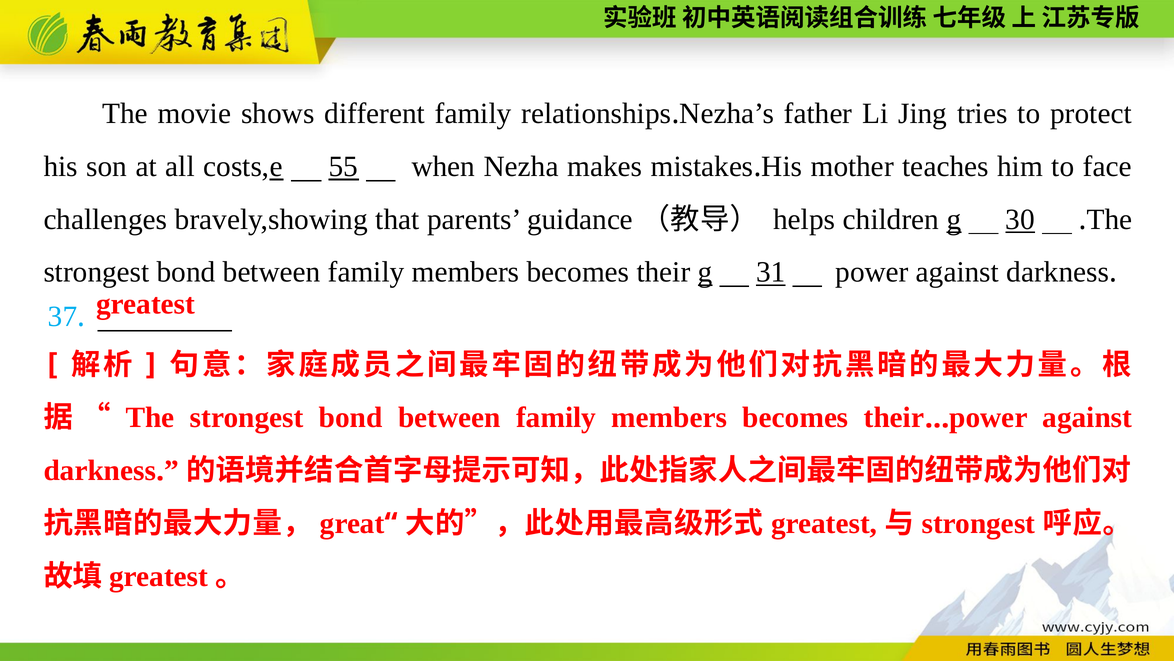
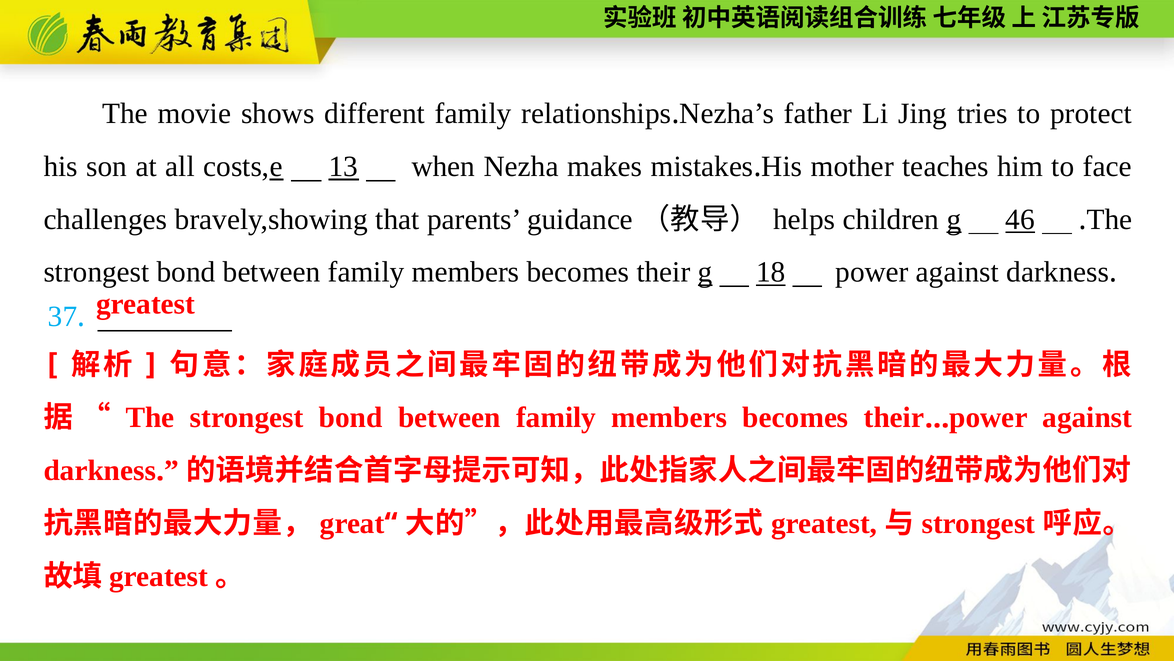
55: 55 -> 13 (343, 166)
30: 30 -> 46 (1020, 219)
31: 31 -> 18 (771, 272)
